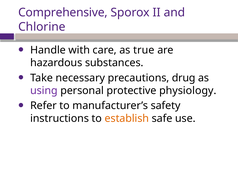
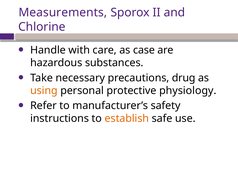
Comprehensive: Comprehensive -> Measurements (63, 13)
true: true -> case (144, 50)
using colour: purple -> orange (44, 90)
